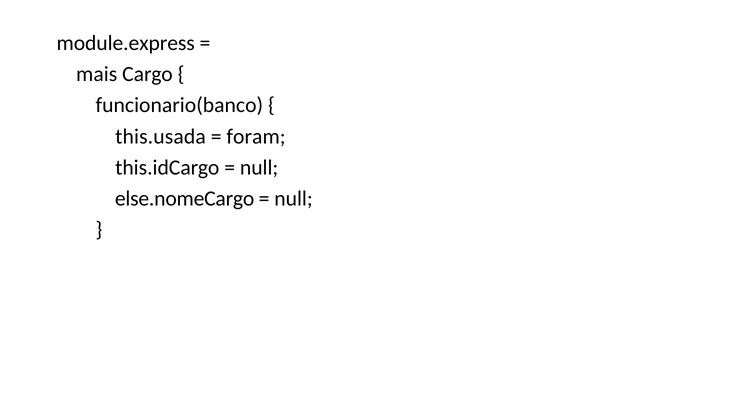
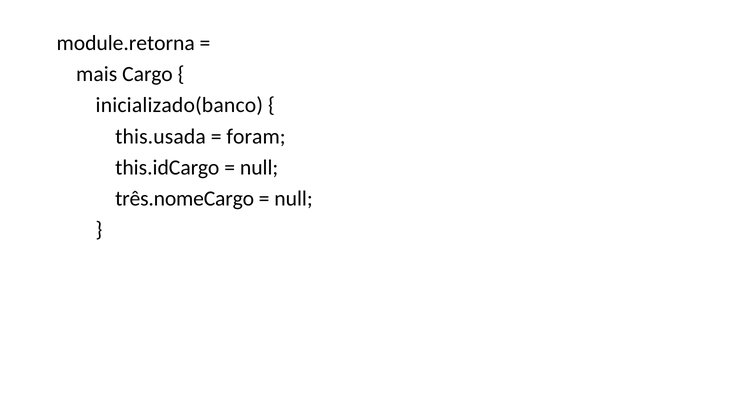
module.express: module.express -> module.retorna (126, 43)
funcionario(banco: funcionario(banco -> inicializado(banco (179, 105)
else.nomeCargo: else.nomeCargo -> três.nomeCargo (185, 199)
